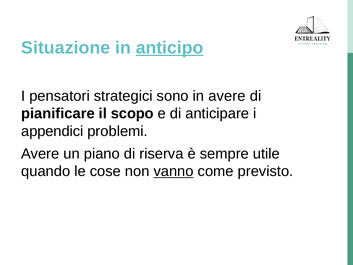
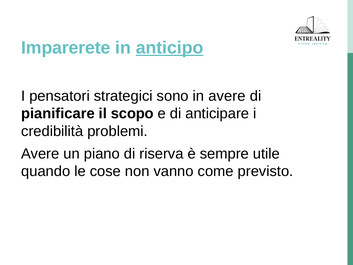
Situazione: Situazione -> Imparerete (66, 48)
appendici: appendici -> credibilità (52, 131)
vanno underline: present -> none (174, 171)
